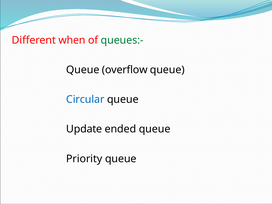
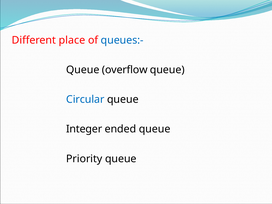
when: when -> place (72, 40)
queues:- colour: green -> blue (122, 40)
Update: Update -> Integer (84, 129)
